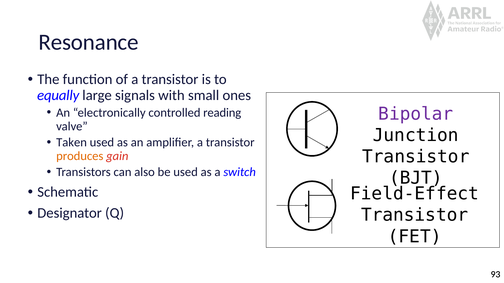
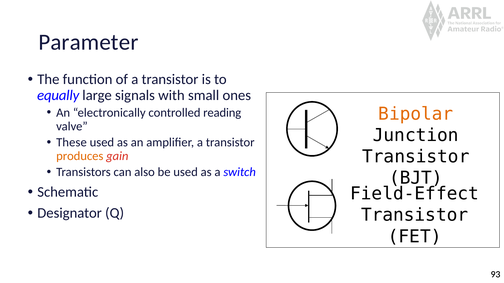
Resonance: Resonance -> Parameter (88, 42)
Bipolar colour: purple -> orange (416, 114)
Taken: Taken -> These (71, 143)
